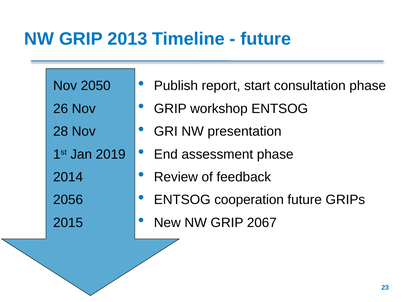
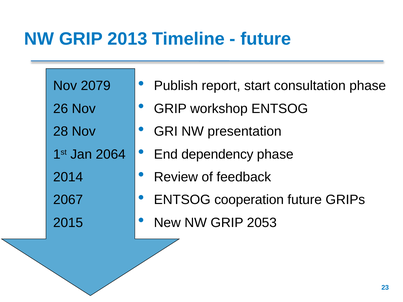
2050: 2050 -> 2079 (96, 86)
assessment: assessment -> dependency (217, 154)
2019: 2019 -> 2064 (111, 154)
2056: 2056 -> 2067 (68, 200)
2067: 2067 -> 2053 (262, 223)
